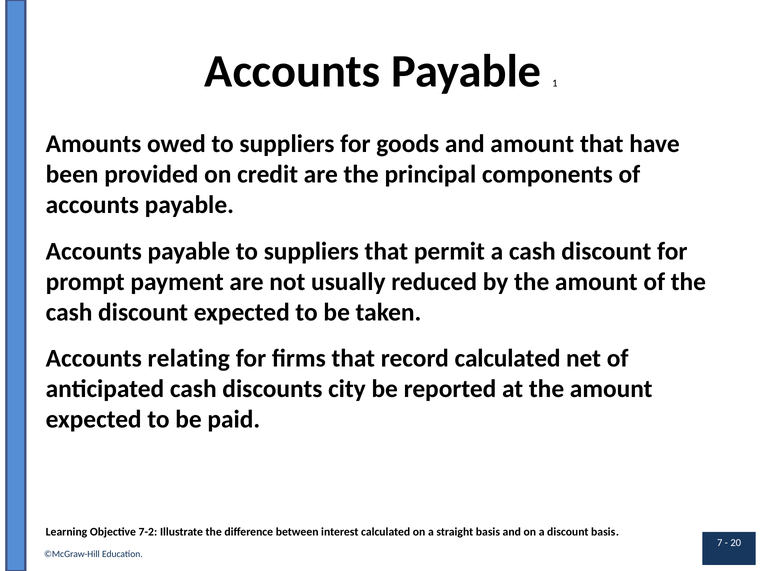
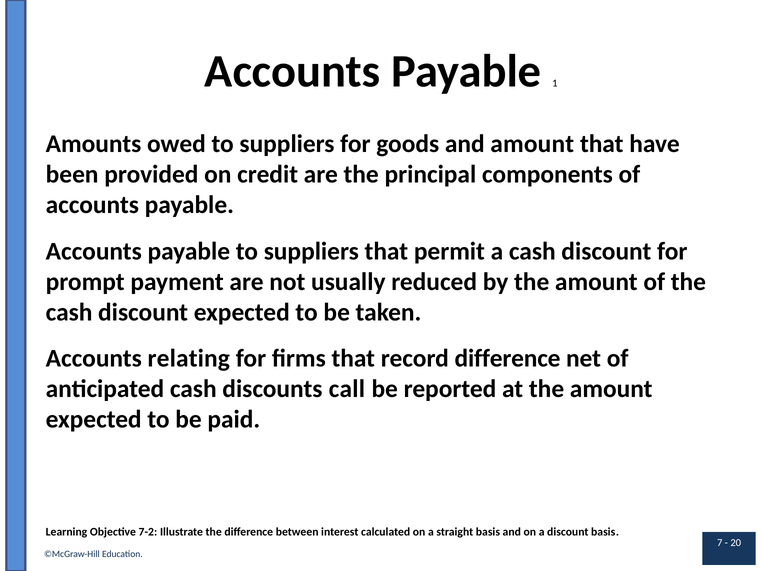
record calculated: calculated -> difference (508, 359)
city: city -> call (347, 389)
